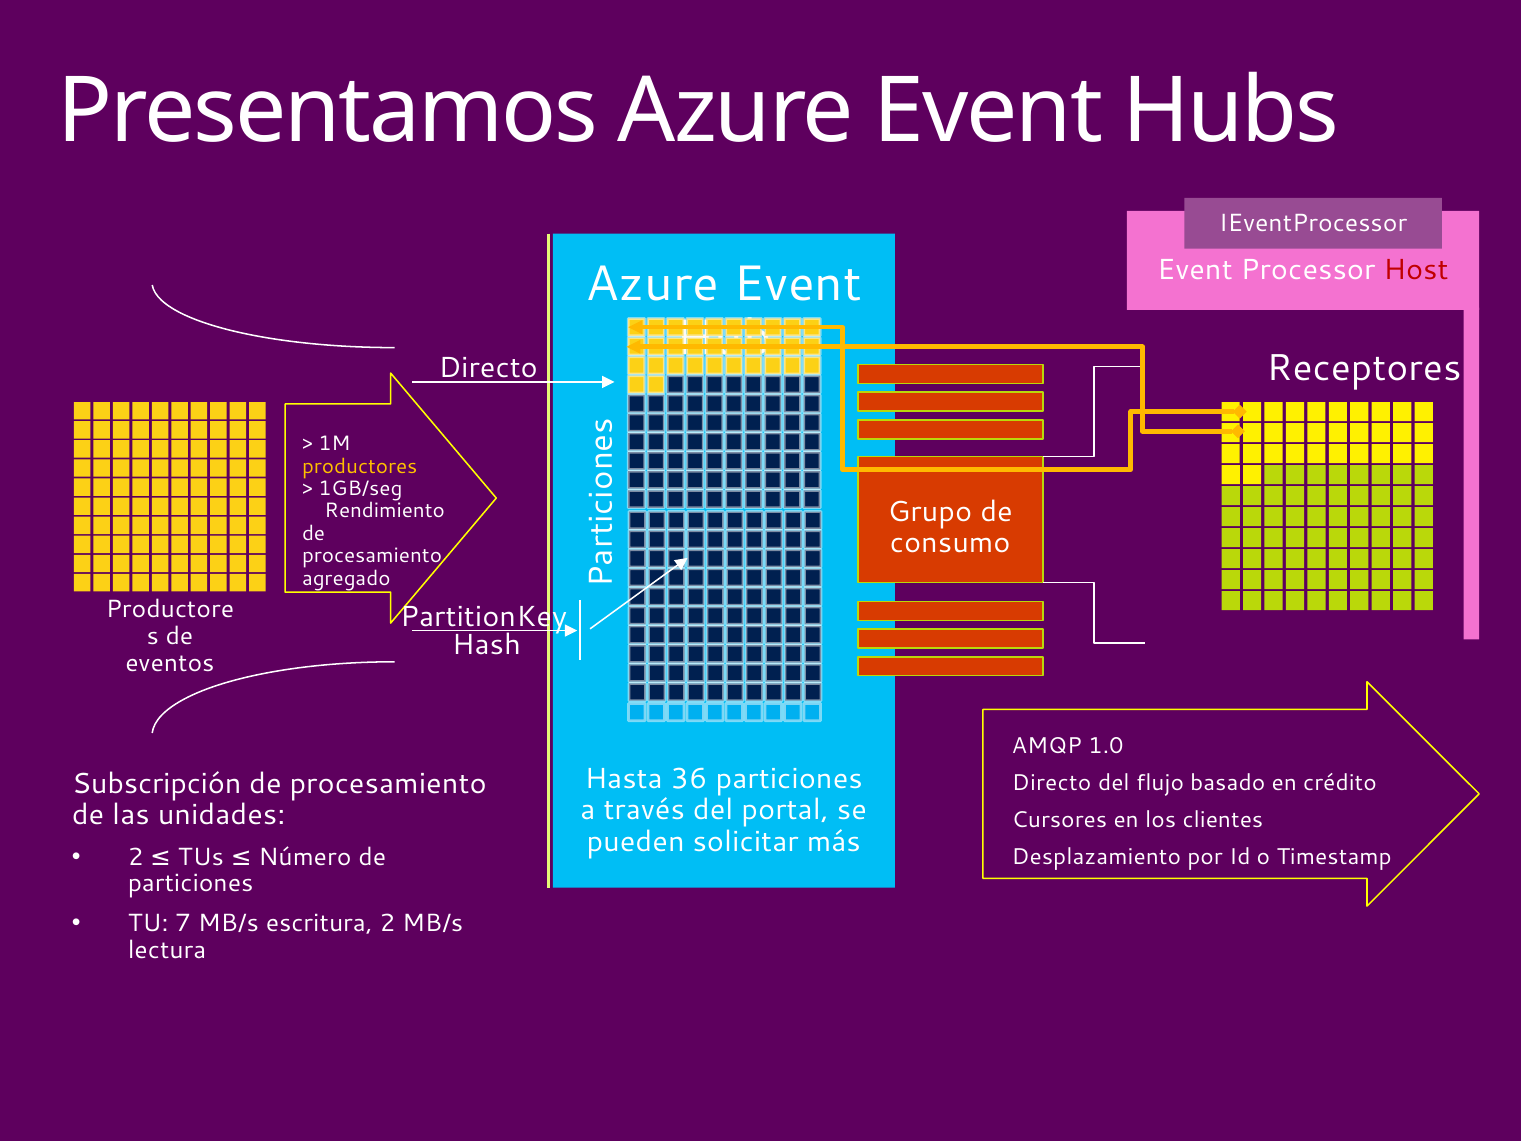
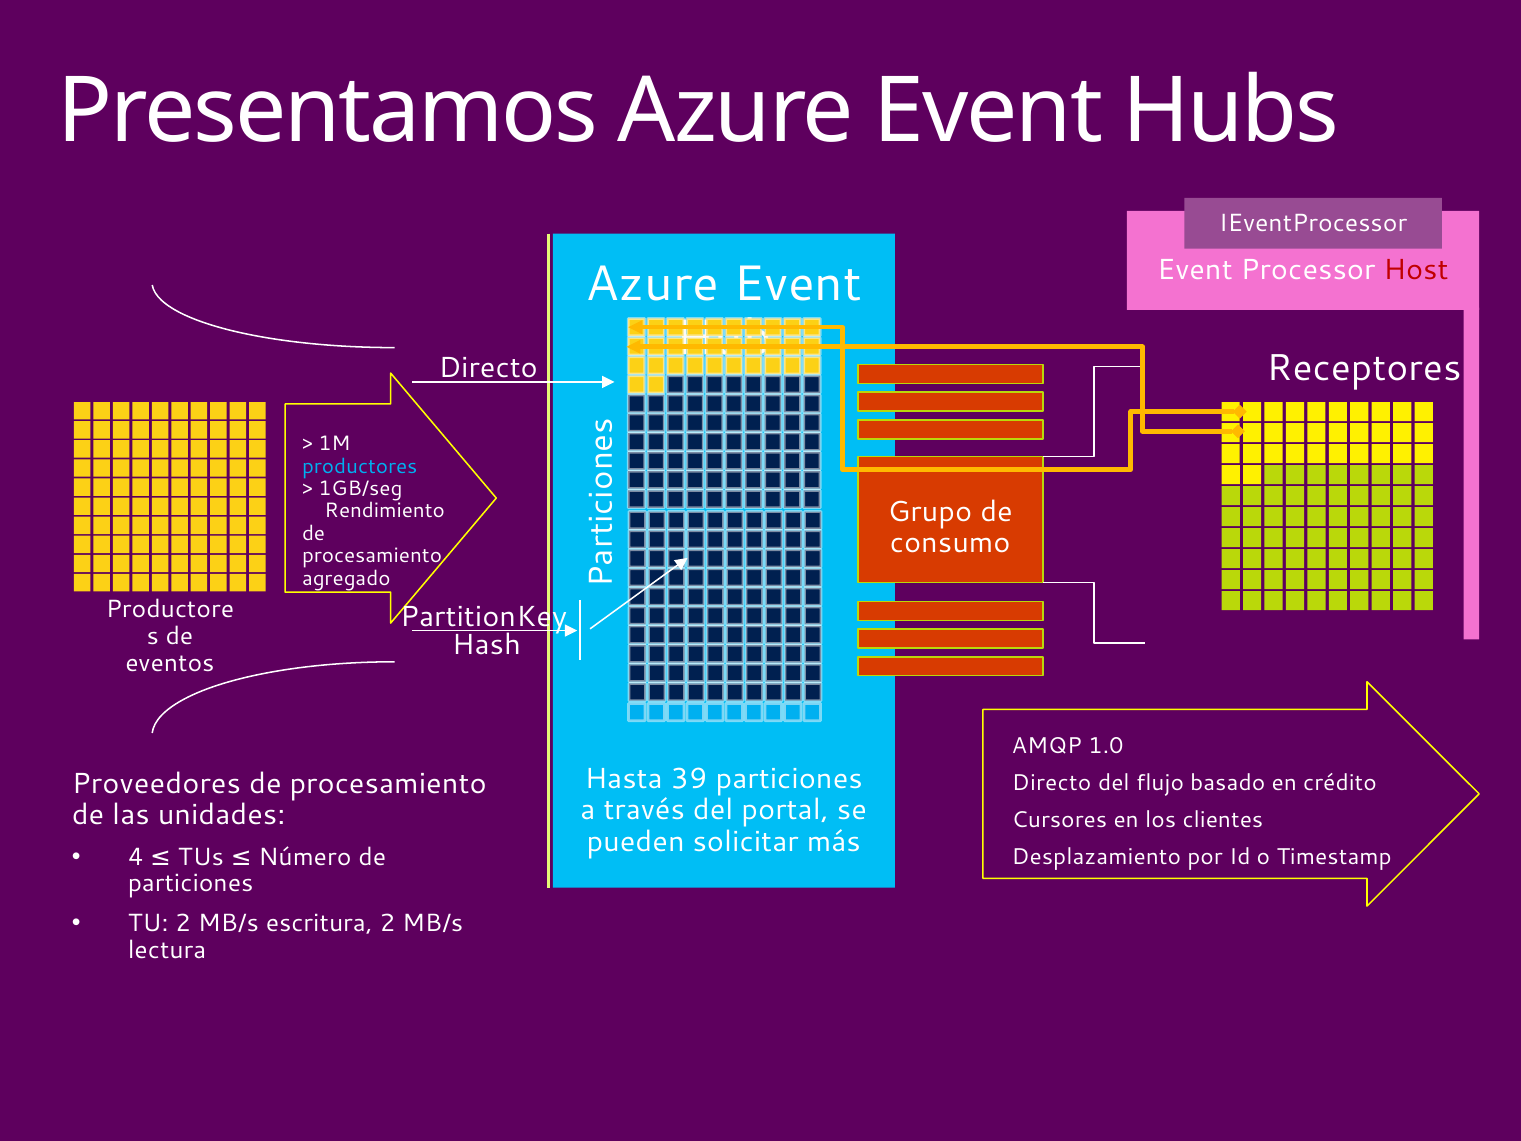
productores colour: yellow -> light blue (360, 466)
36: 36 -> 39 (689, 779)
Subscripción: Subscripción -> Proveedores (157, 784)
2: 2 -> 4 (136, 857)
TU 7: 7 -> 2 (183, 923)
